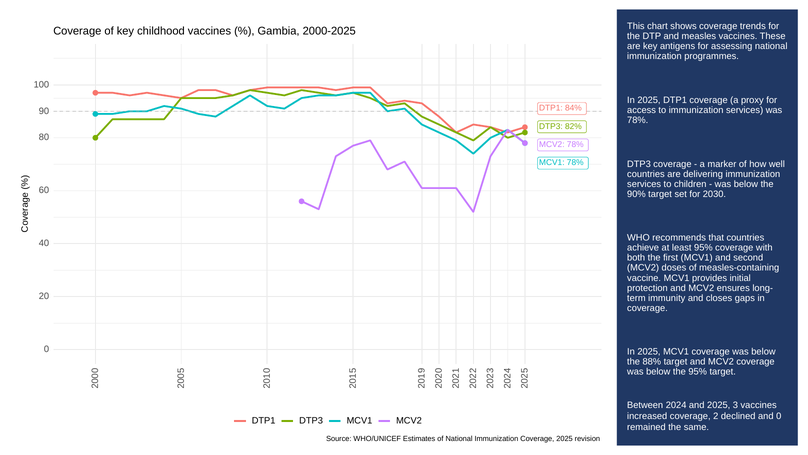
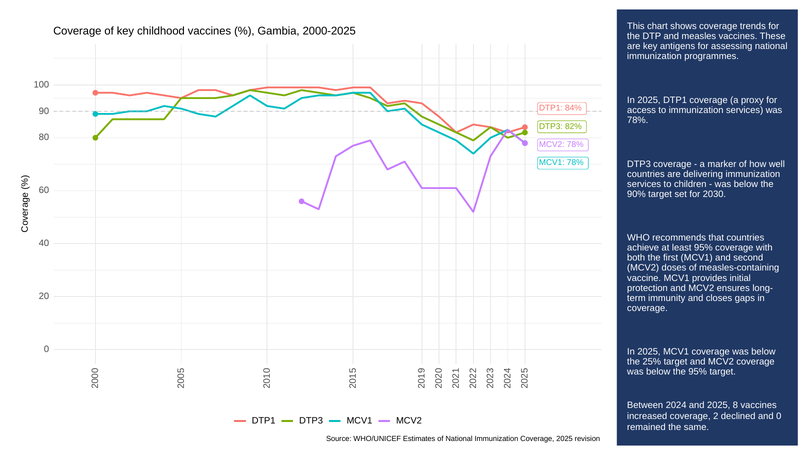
88%: 88% -> 25% (652, 361)
2025 3: 3 -> 8 (735, 405)
